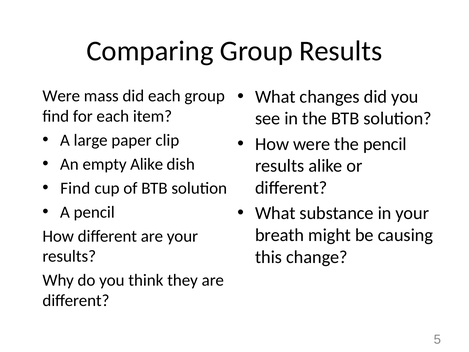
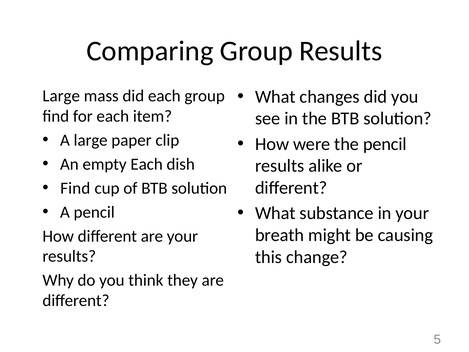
Were: Were -> Large (61, 96)
empty Alike: Alike -> Each (147, 164)
